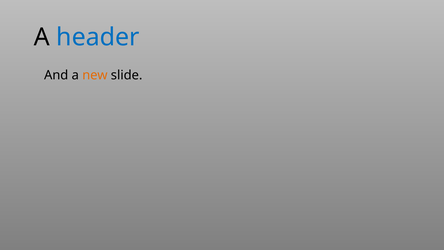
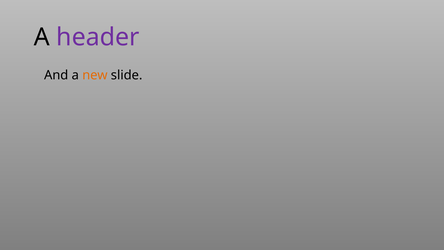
header colour: blue -> purple (98, 37)
